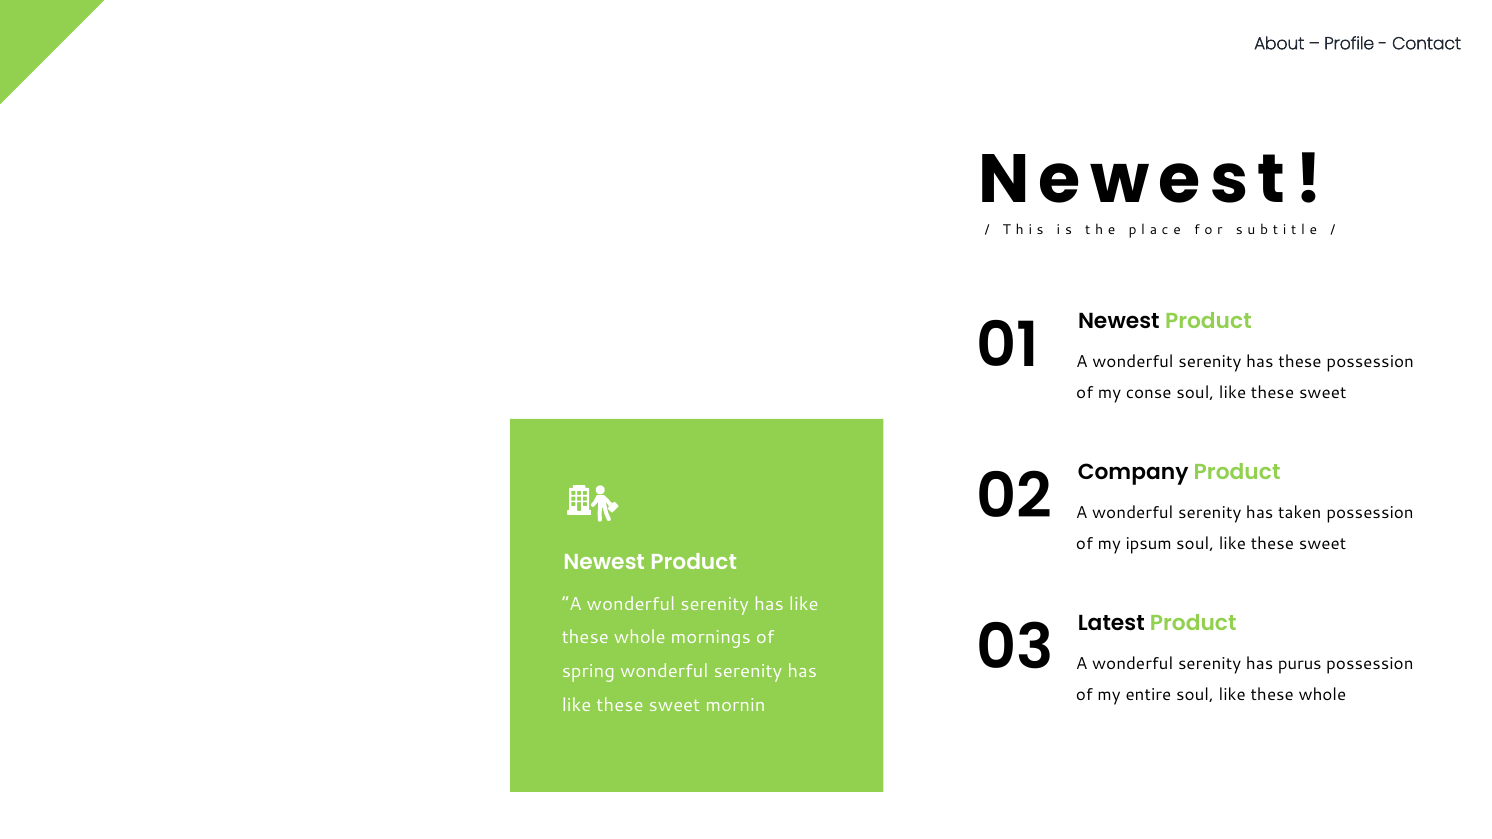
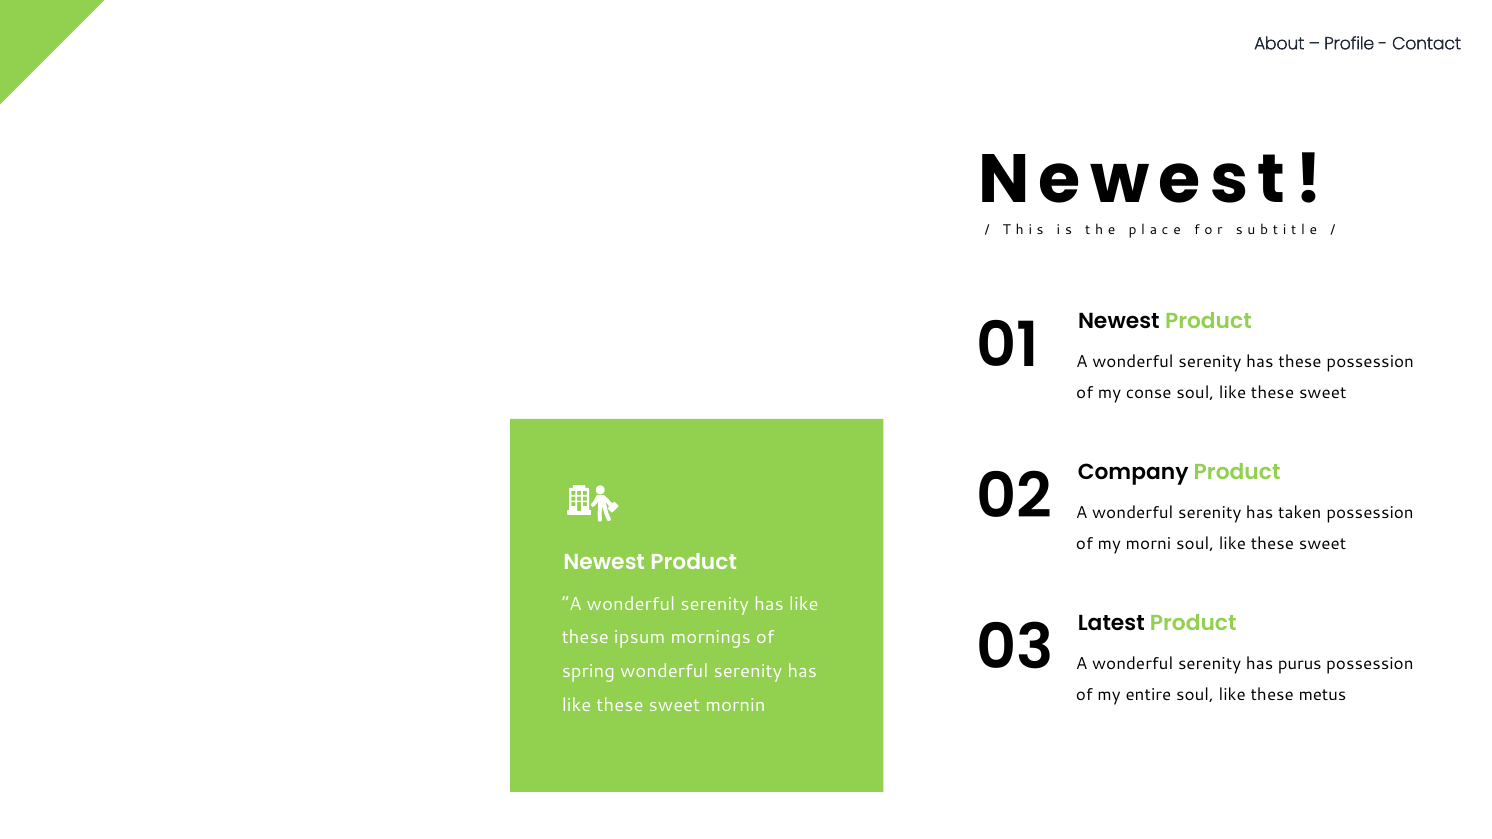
ipsum: ipsum -> morni (1149, 544)
whole: whole -> ipsum (640, 638)
soul like these whole: whole -> metus (1322, 695)
